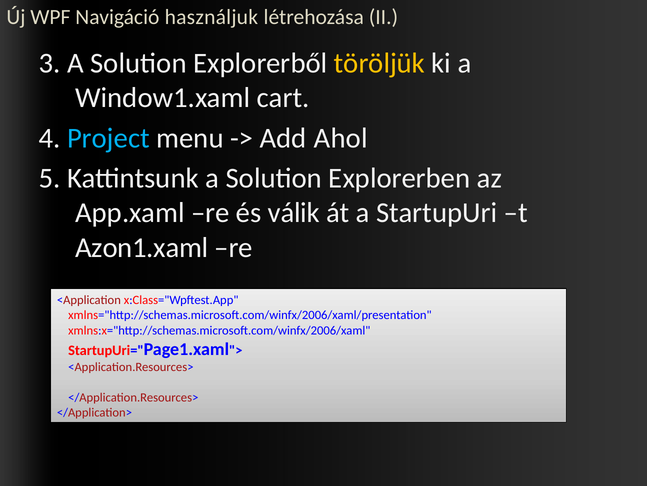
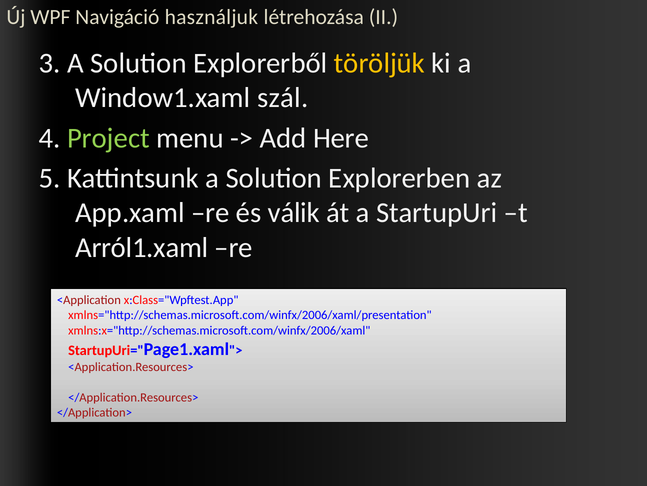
cart: cart -> szál (283, 97)
Project colour: light blue -> light green (108, 138)
Ahol: Ahol -> Here (341, 138)
Azon1.xaml: Azon1.xaml -> Arról1.xaml (142, 247)
